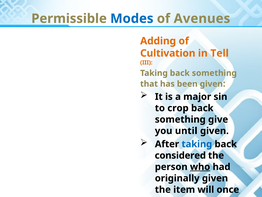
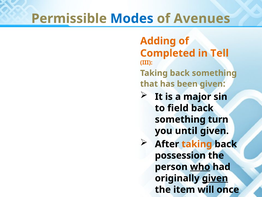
Cultivation: Cultivation -> Completed (168, 53)
crop: crop -> field (178, 108)
give: give -> turn (218, 119)
taking colour: blue -> orange (197, 144)
considered: considered -> possession (180, 155)
given underline: none -> present (215, 178)
